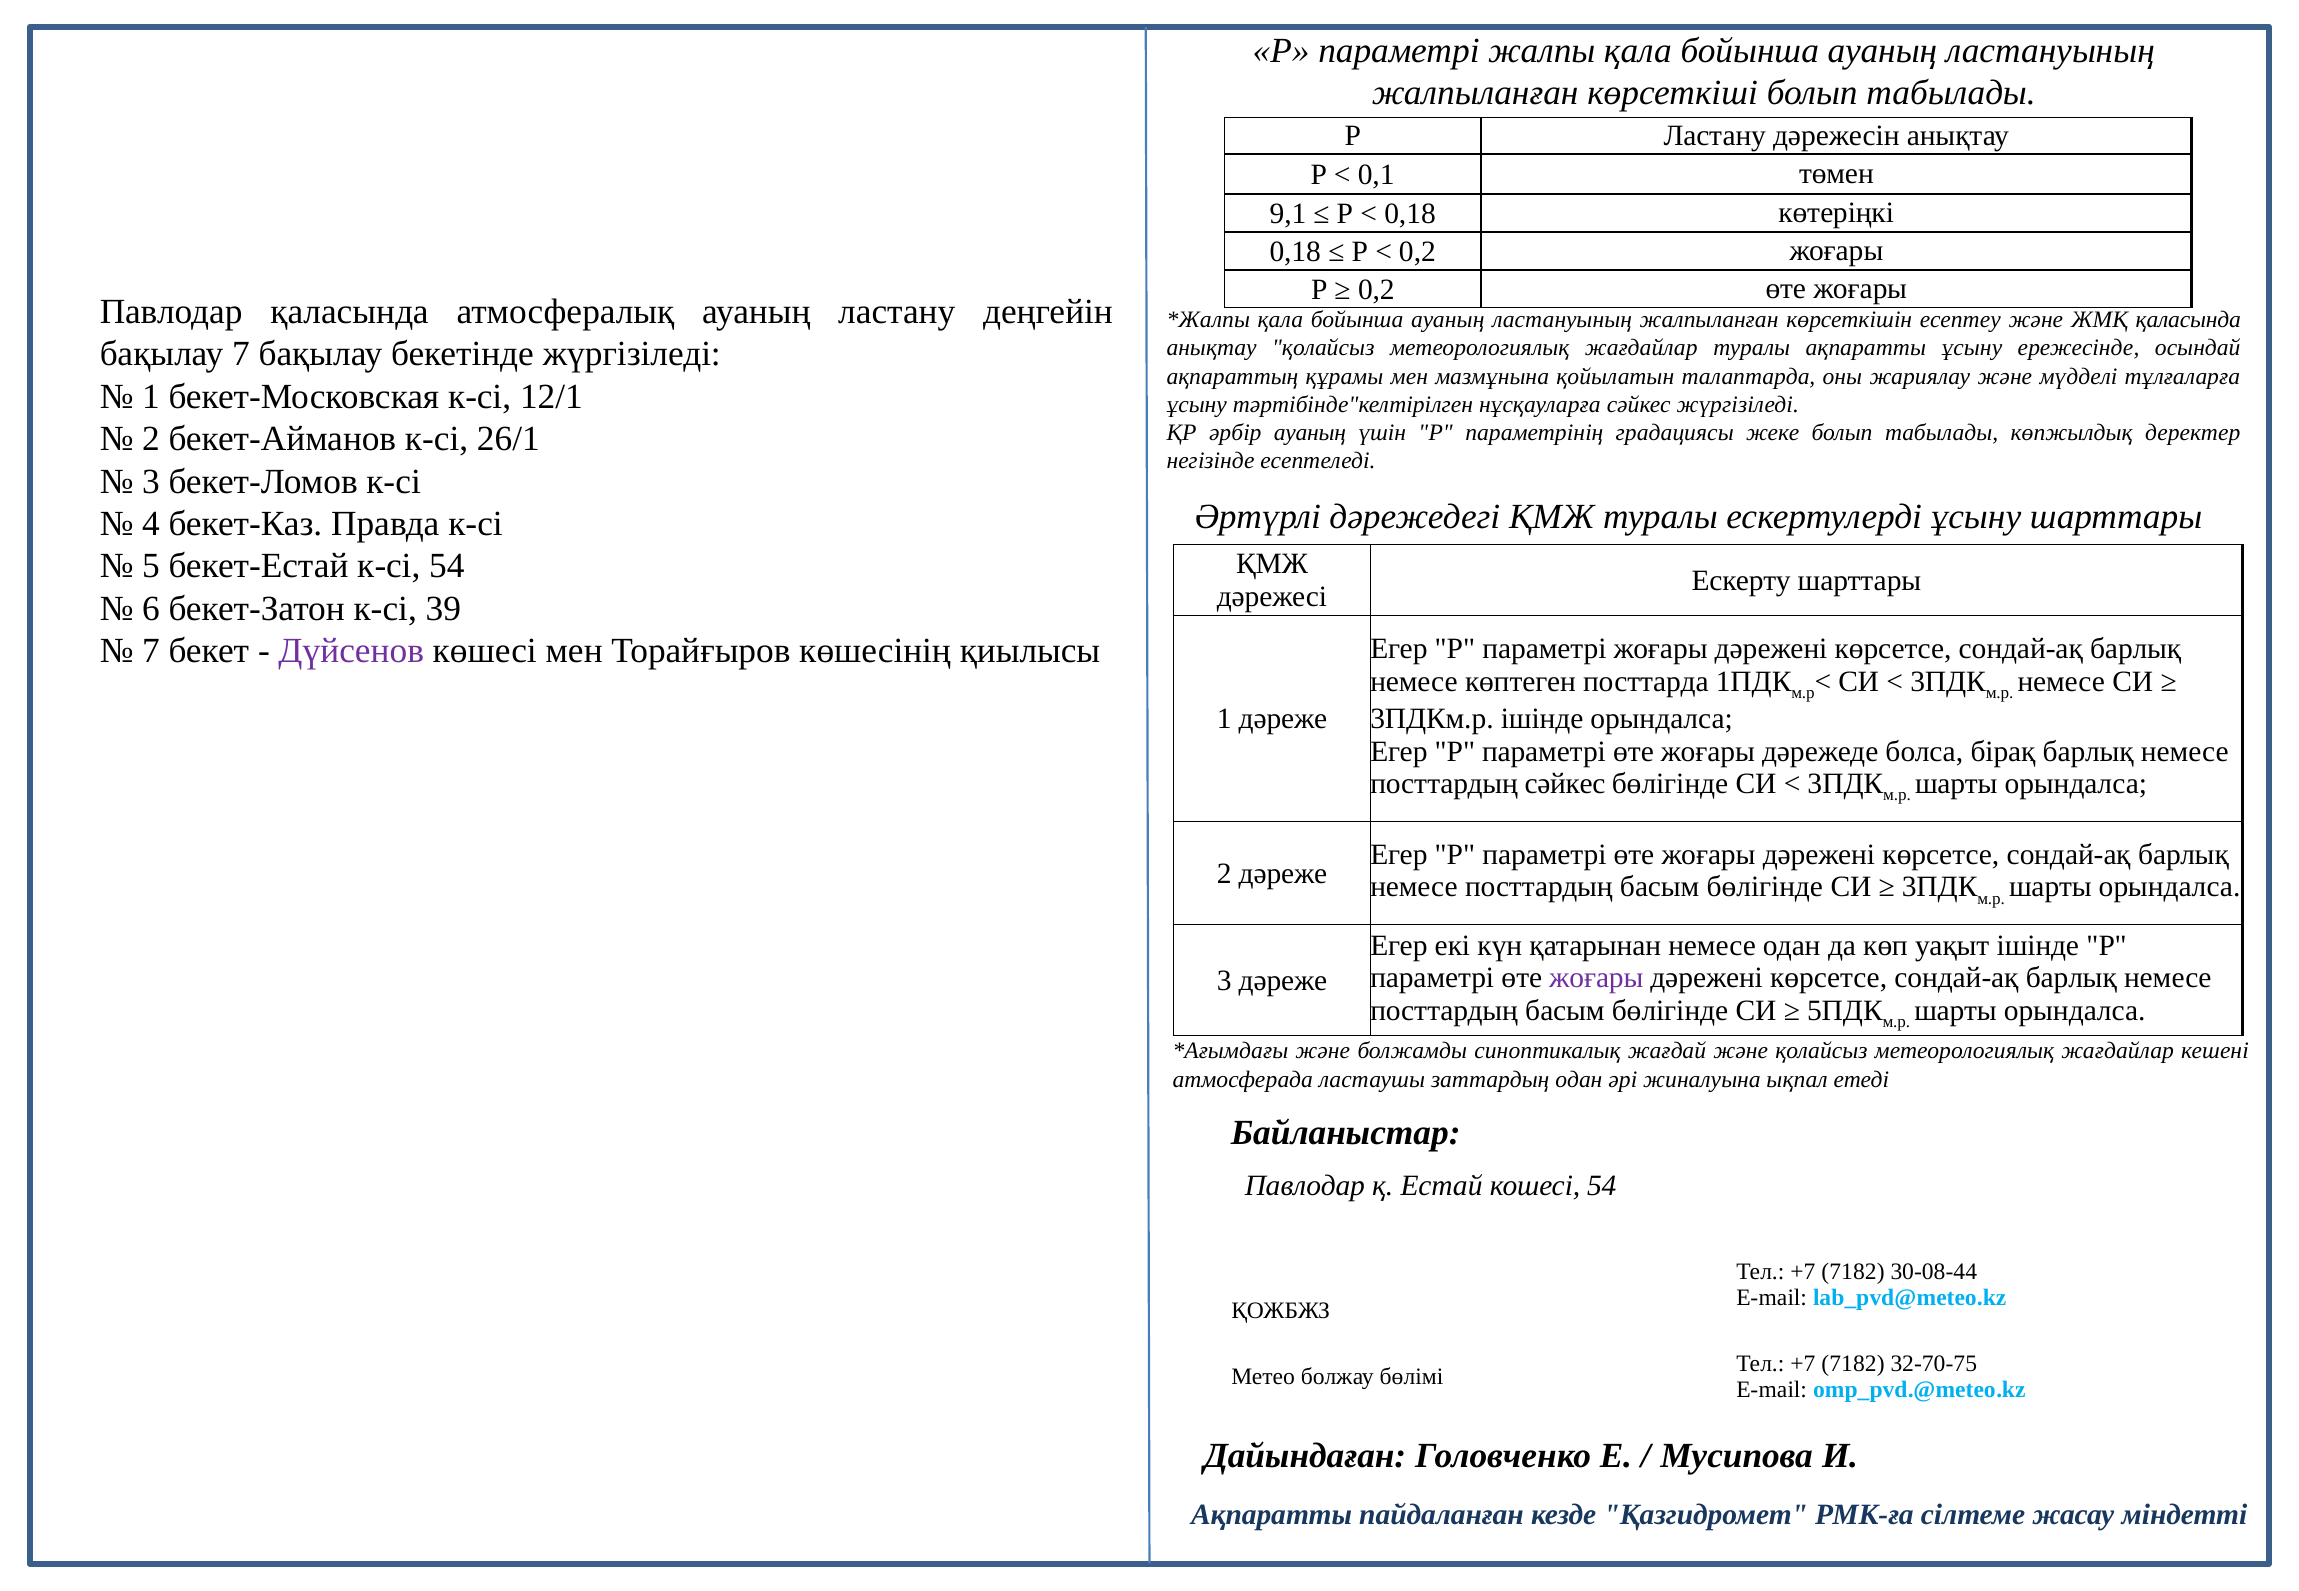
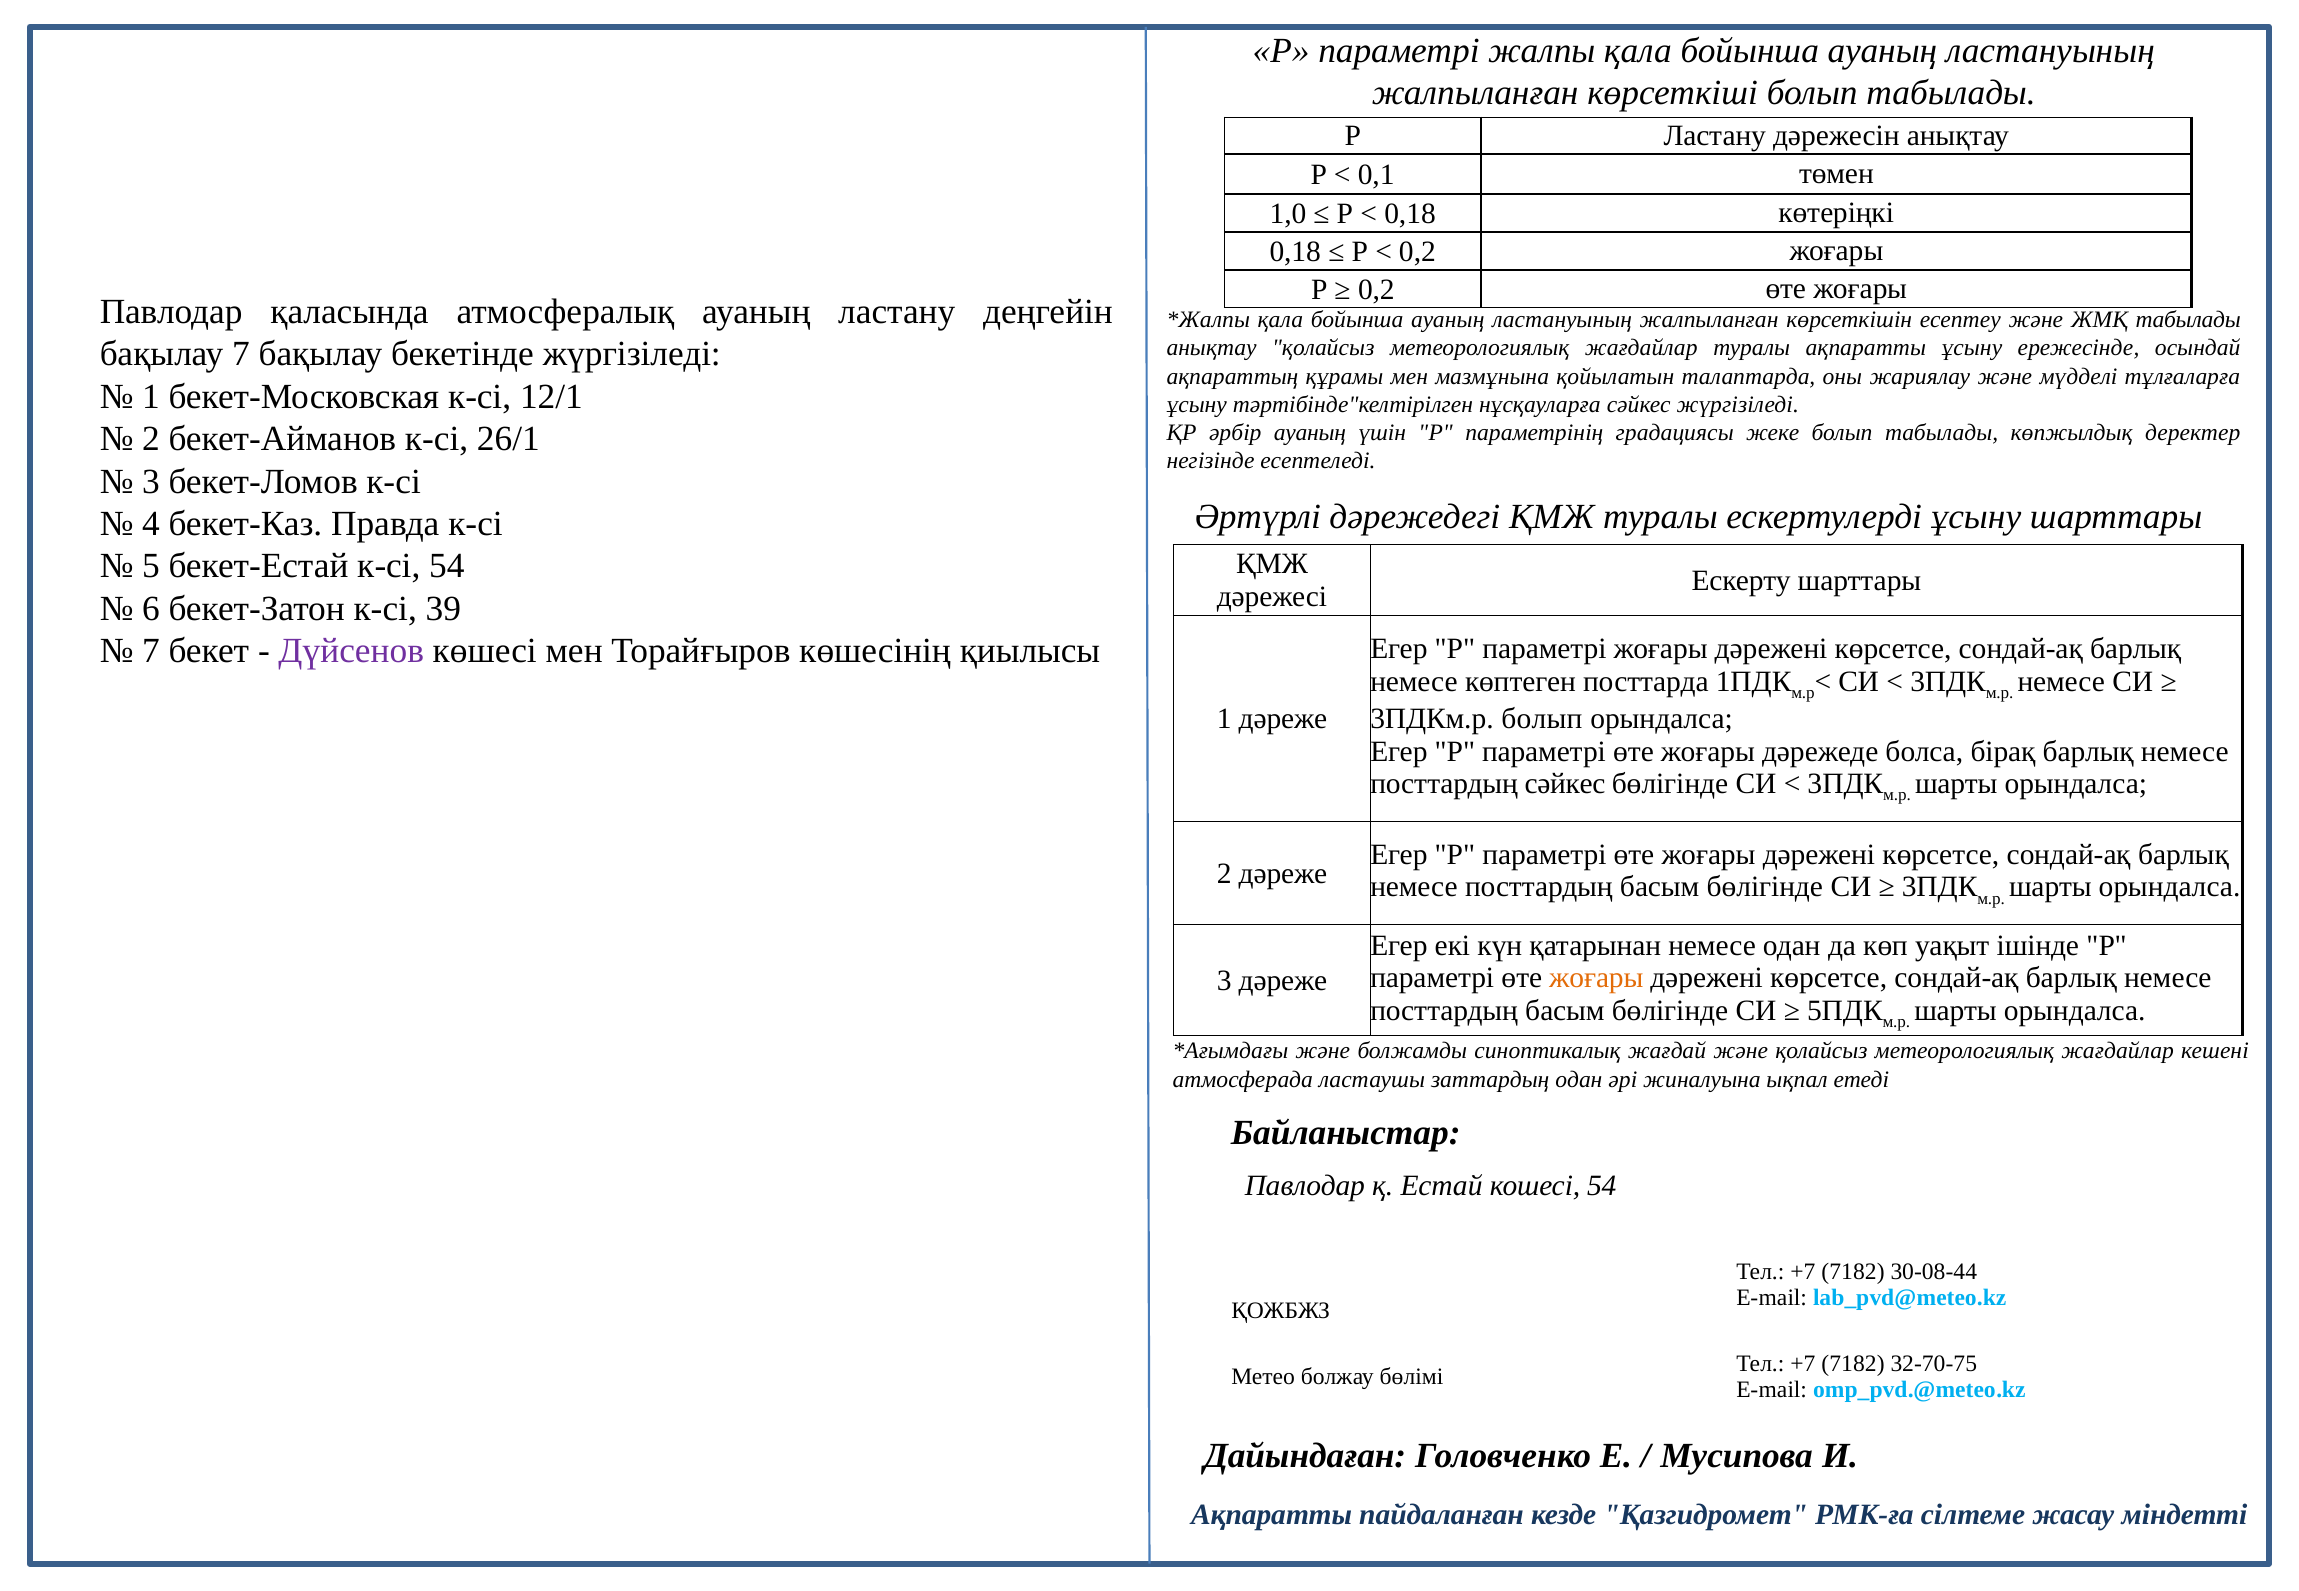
9,1: 9,1 -> 1,0 (1288, 214)
ЖМҚ қаласында: қаласында -> табылады (2188, 320)
3ПДКм.р ішінде: ішінде -> болып (1542, 719)
жоғары colour: purple -> orange (1596, 978)
